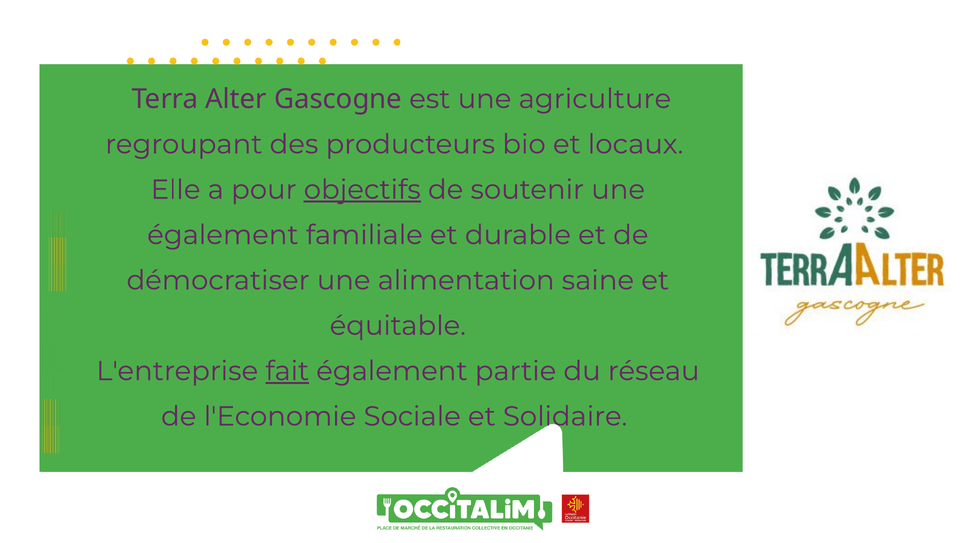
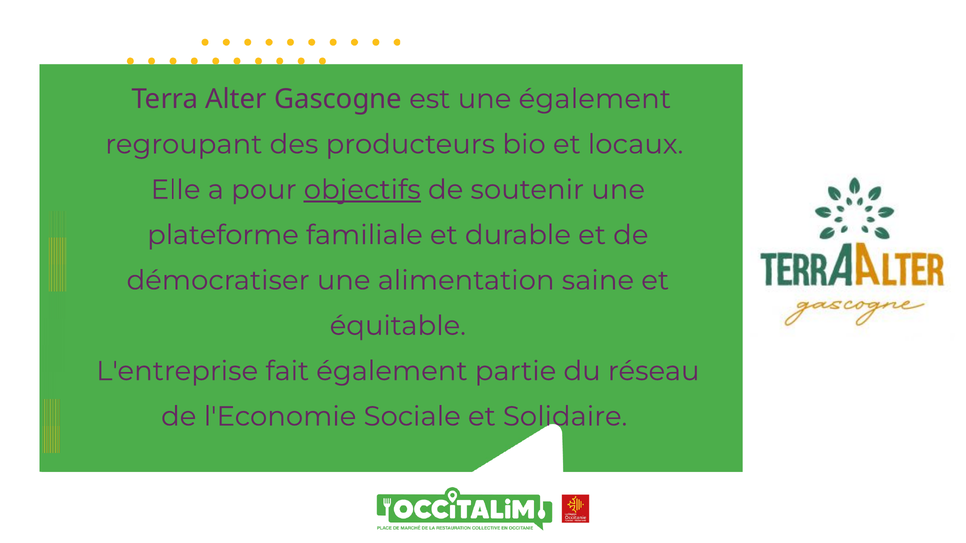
une agriculture: agriculture -> également (595, 99)
également: également -> plateforme (223, 235)
fait underline: present -> none (287, 371)
